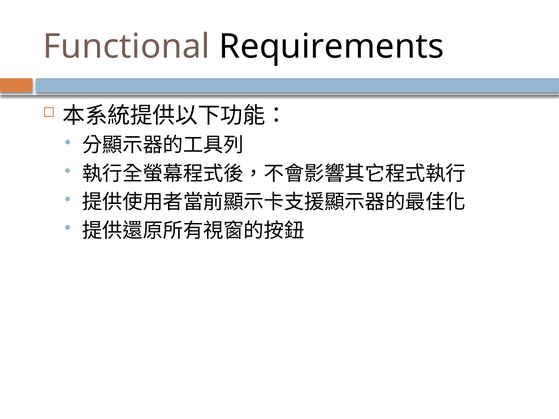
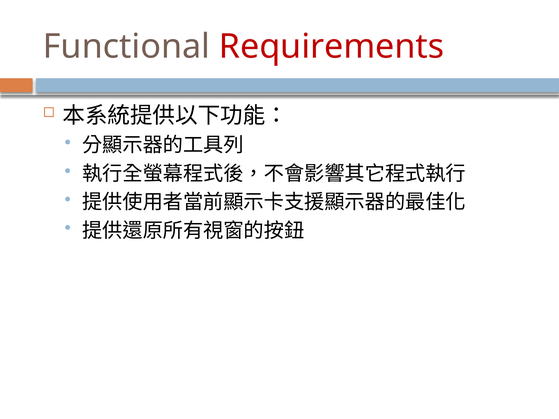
Requirements colour: black -> red (332, 47)
